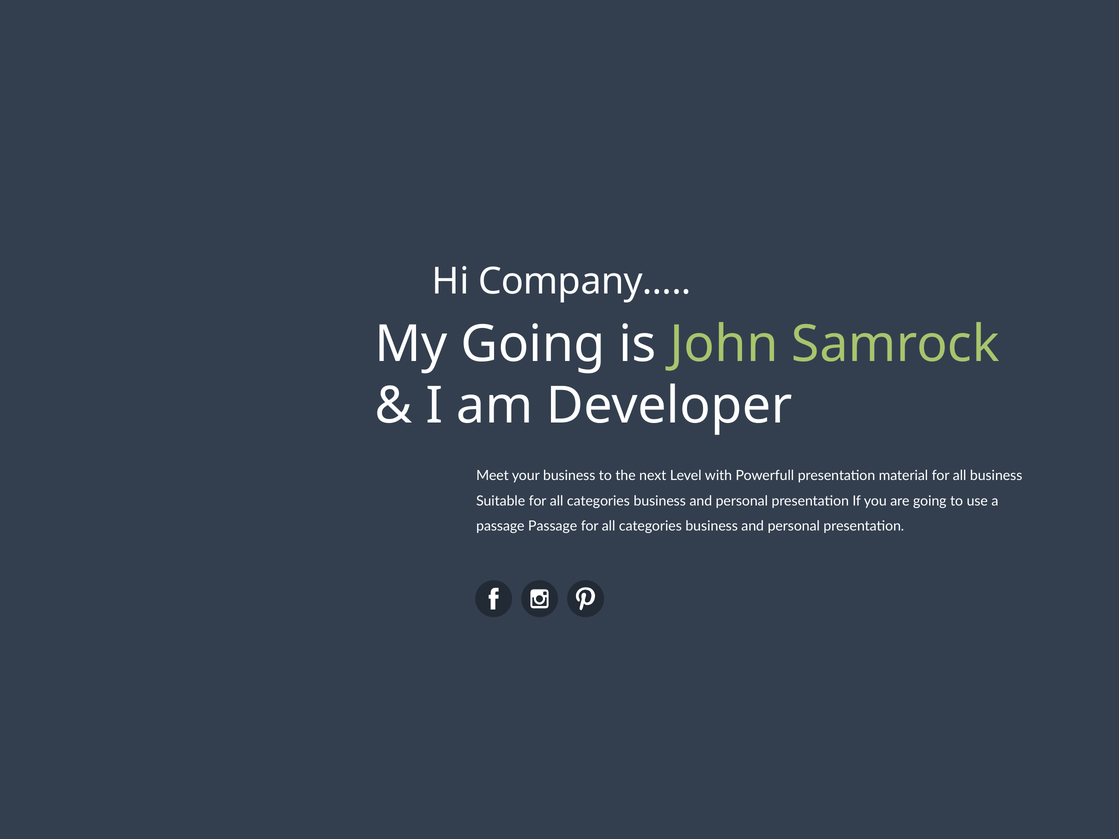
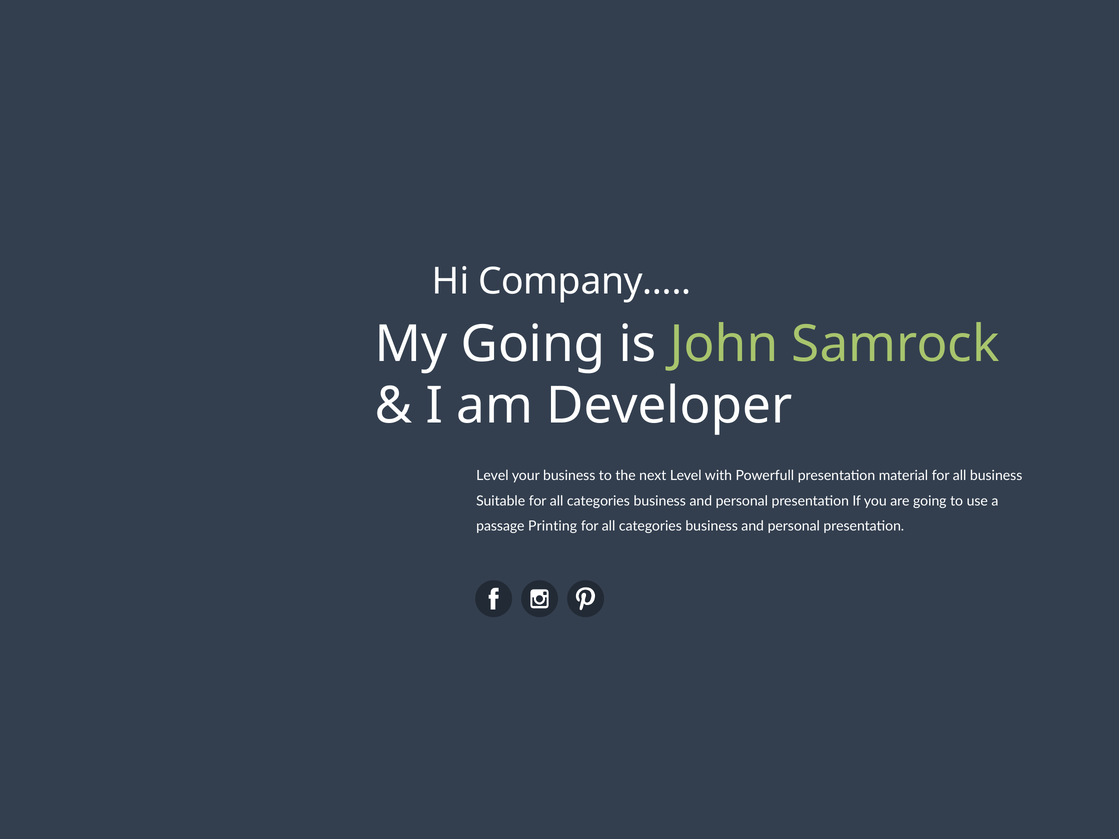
Meet: Meet -> Level (492, 476)
passage Passage: Passage -> Printing (553, 526)
